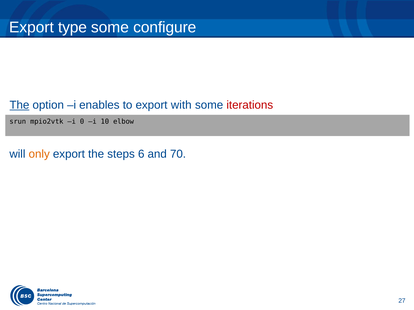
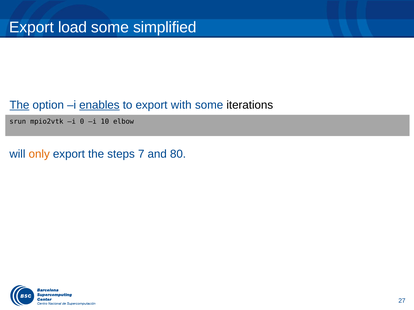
type: type -> load (72, 28)
configure: configure -> simplified (165, 28)
enables underline: none -> present (99, 105)
iterations colour: red -> black (250, 105)
6: 6 -> 7 (141, 154)
70: 70 -> 80 (178, 154)
